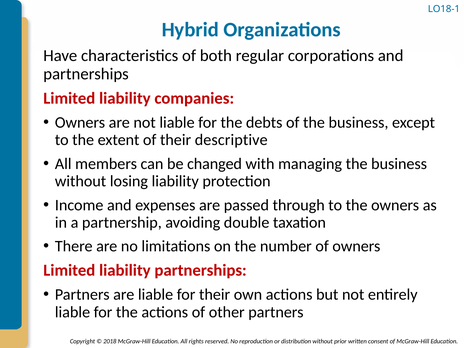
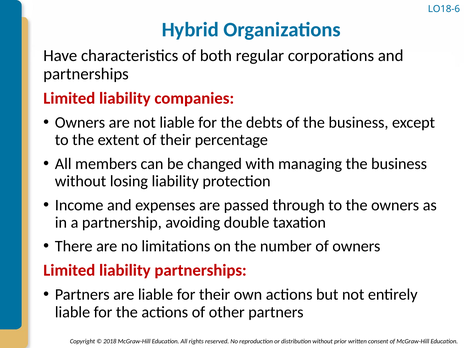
LO18-1: LO18-1 -> LO18-6 (444, 9)
descriptive: descriptive -> percentage (231, 140)
